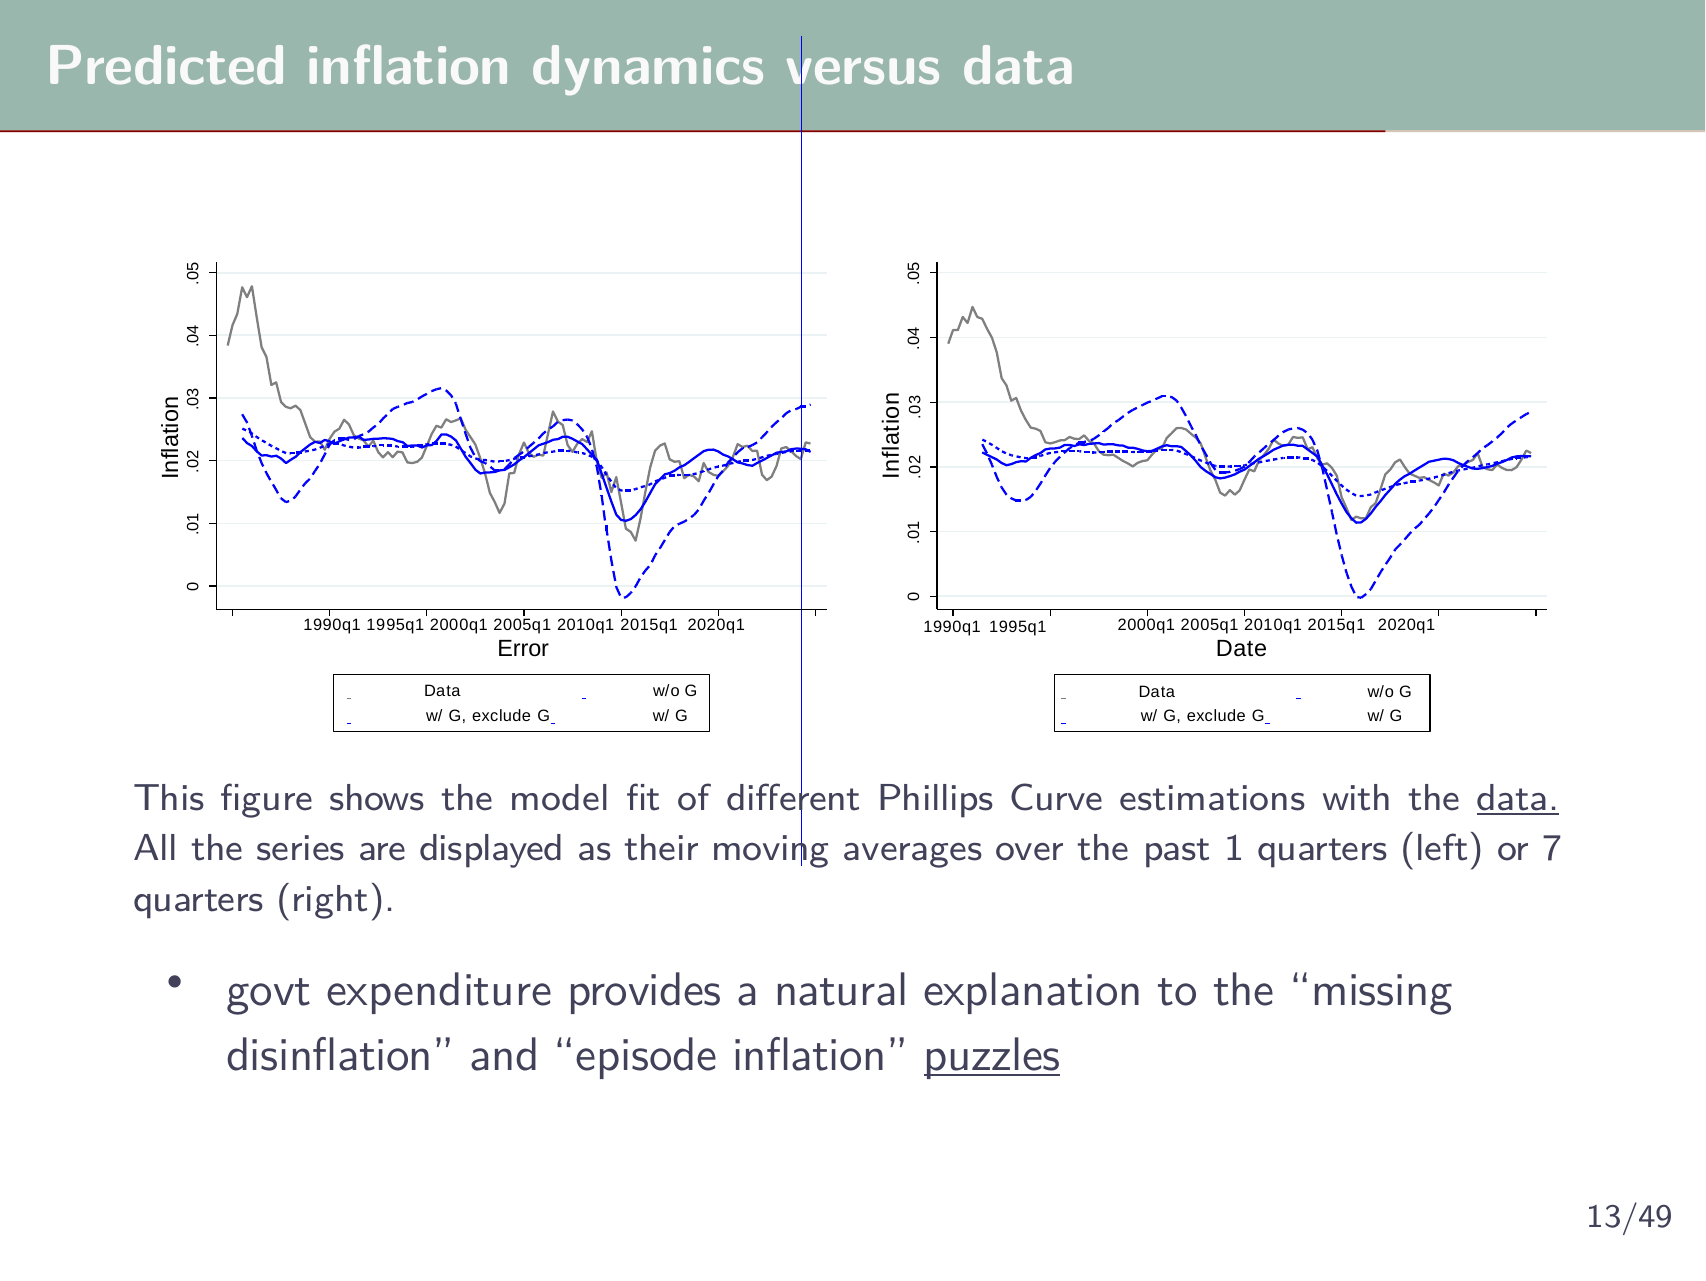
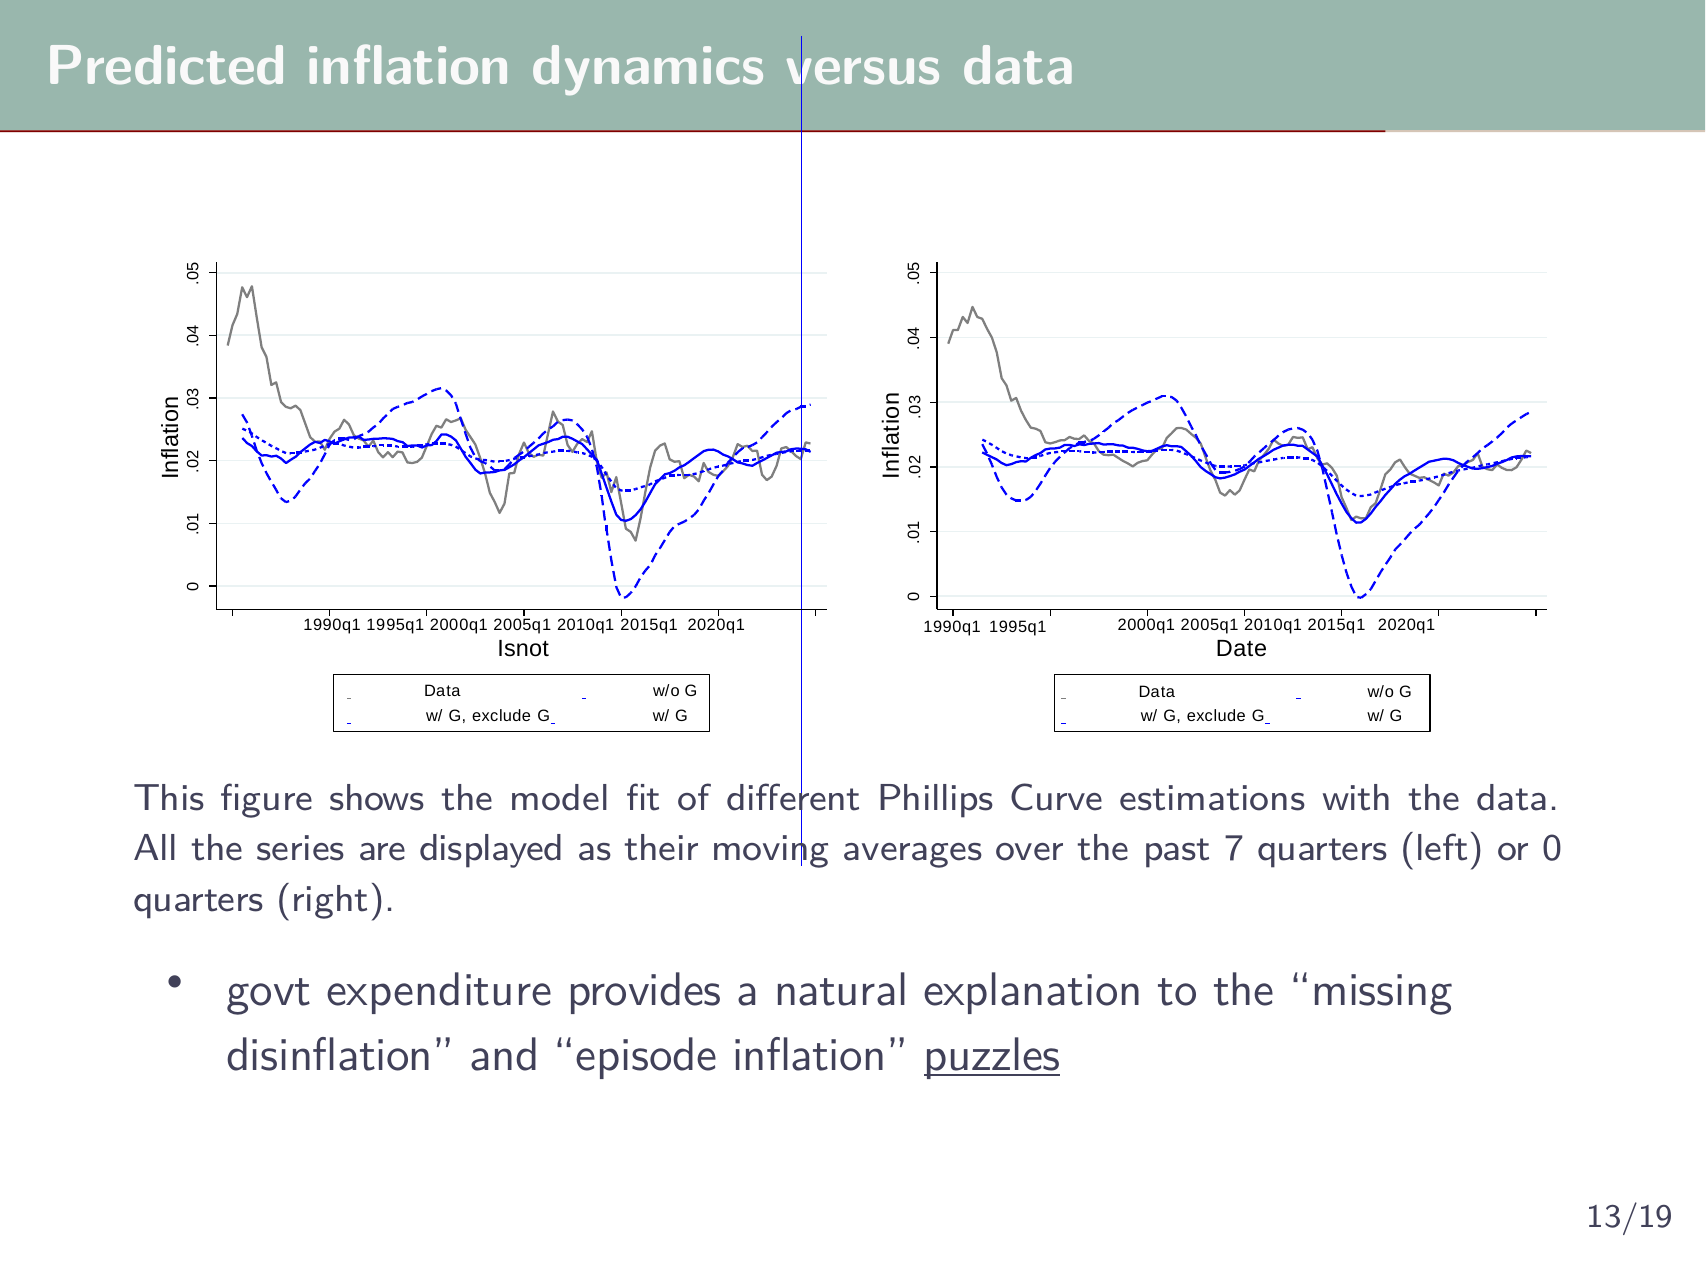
Error: Error -> Isnot (523, 649)
data underline: present -> none (1518, 797)
1: 1 -> 7 (1234, 848)
or 7: 7 -> 0 (1552, 848)
13/49: 13/49 -> 13/19 (1630, 1216)
